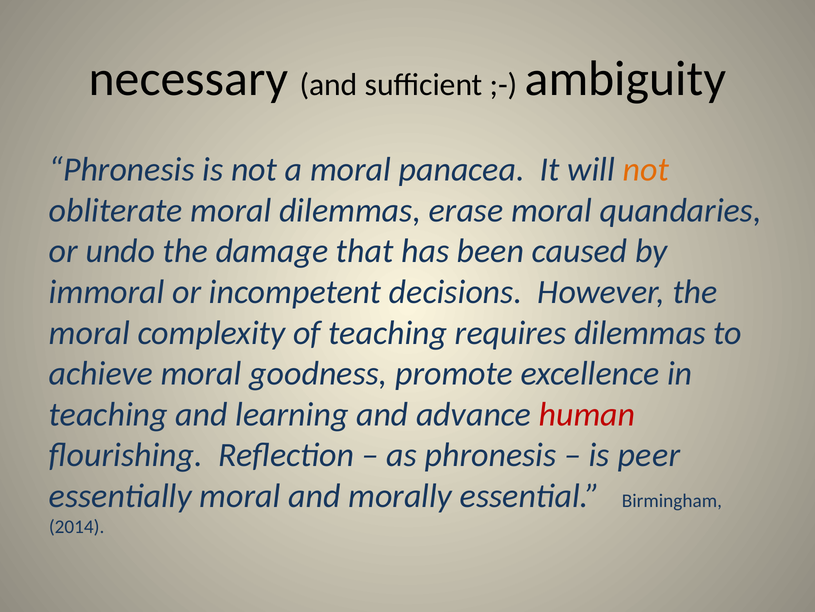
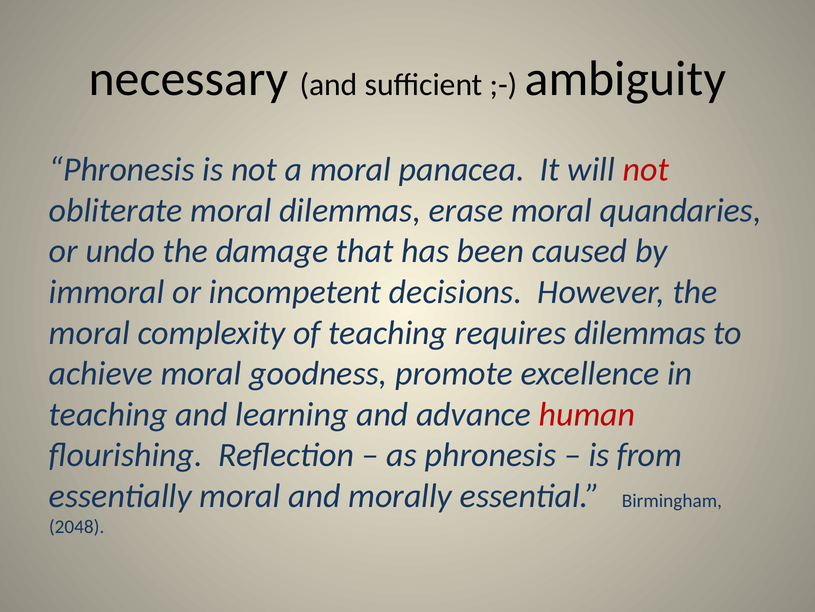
not colour: orange -> red (646, 169)
peer: peer -> from (649, 455)
2014: 2014 -> 2048 (77, 526)
